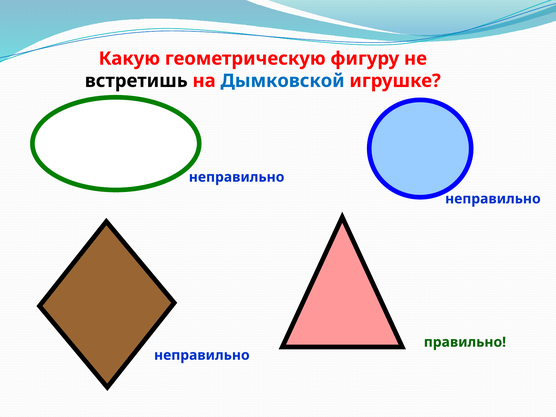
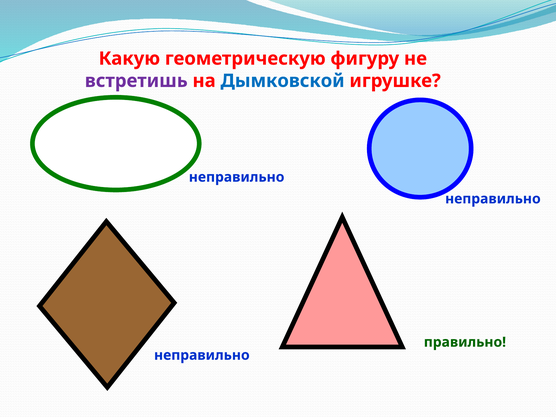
встретишь colour: black -> purple (136, 81)
